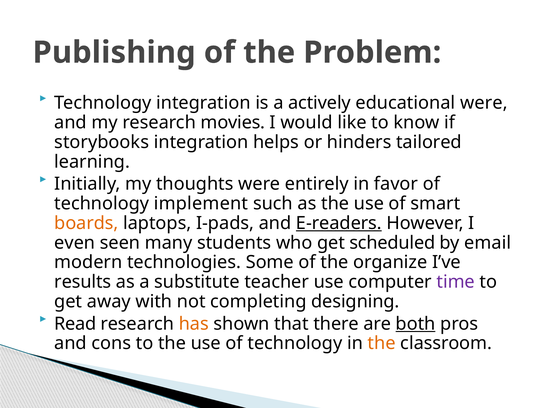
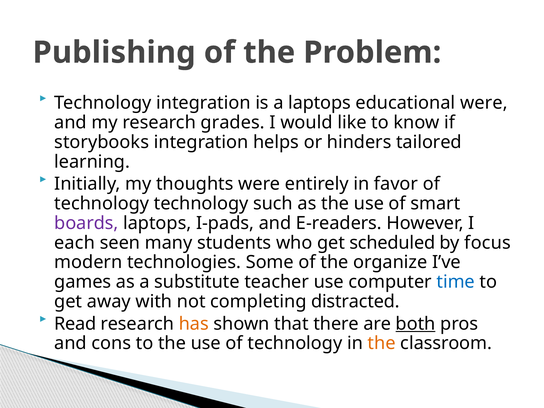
a actively: actively -> laptops (320, 103)
movies: movies -> grades (233, 123)
technology implement: implement -> technology (201, 204)
boards colour: orange -> purple (86, 223)
E-readers underline: present -> none (339, 223)
even: even -> each (75, 243)
email: email -> focus (488, 243)
results: results -> games (83, 282)
time colour: purple -> blue (456, 282)
designing: designing -> distracted (355, 301)
